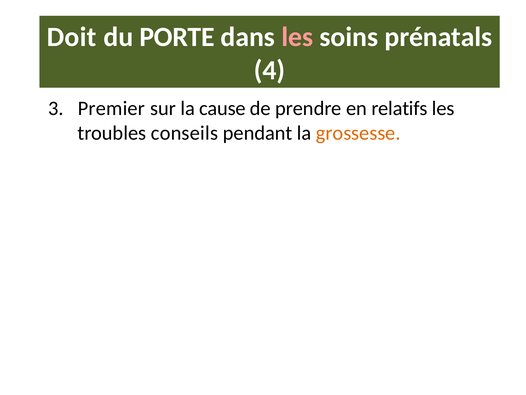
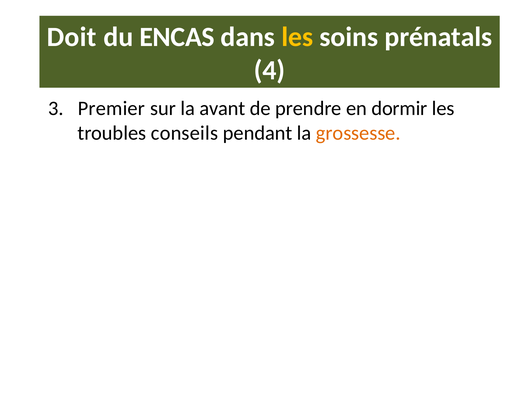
PORTE: PORTE -> ENCAS (177, 37)
les colour: pink -> yellow (297, 37)
cause: cause -> avant (222, 108)
relatifs: relatifs -> dormir (399, 108)
